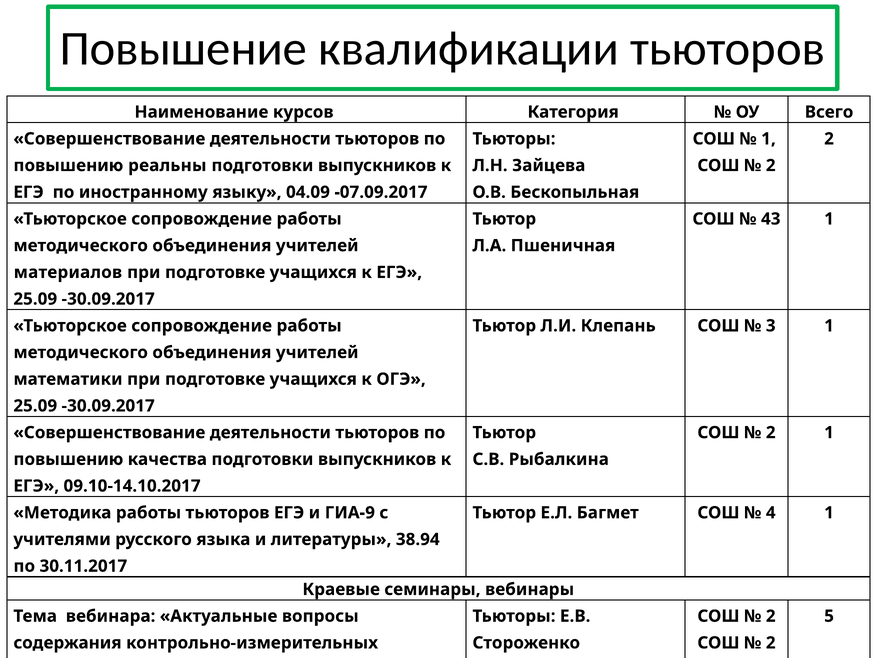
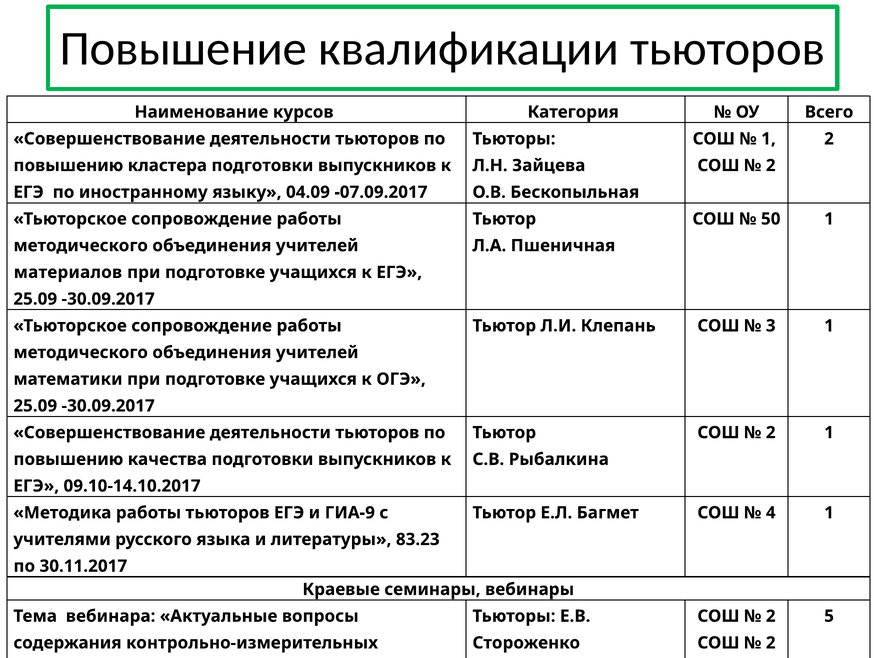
реальны: реальны -> кластера (167, 165)
43: 43 -> 50 (771, 219)
38.94: 38.94 -> 83.23 (418, 539)
